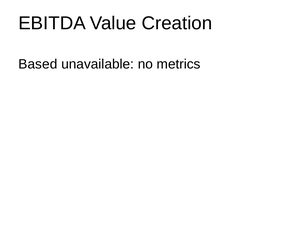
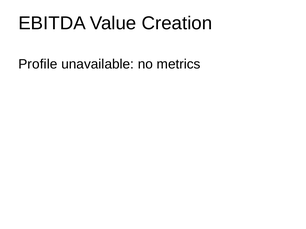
Based: Based -> Profile (38, 64)
